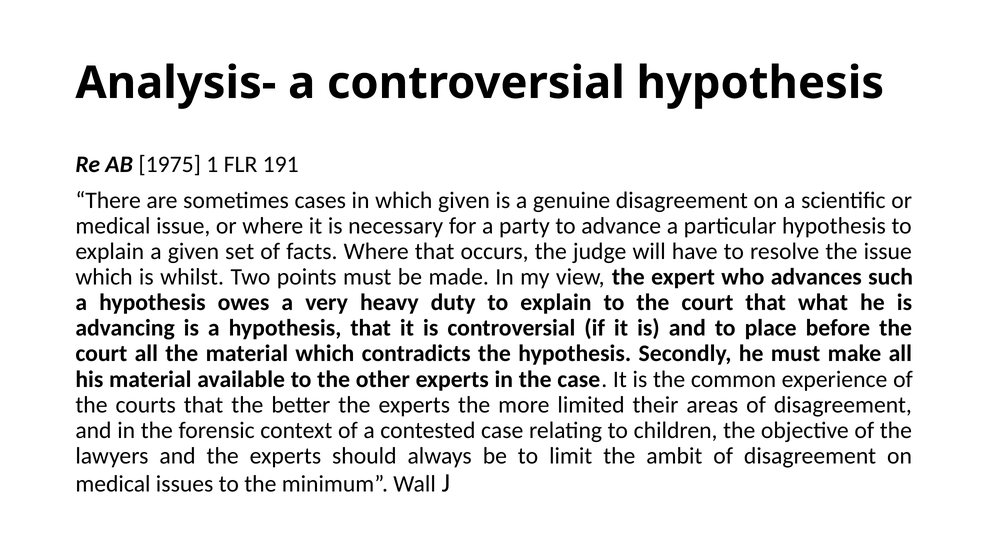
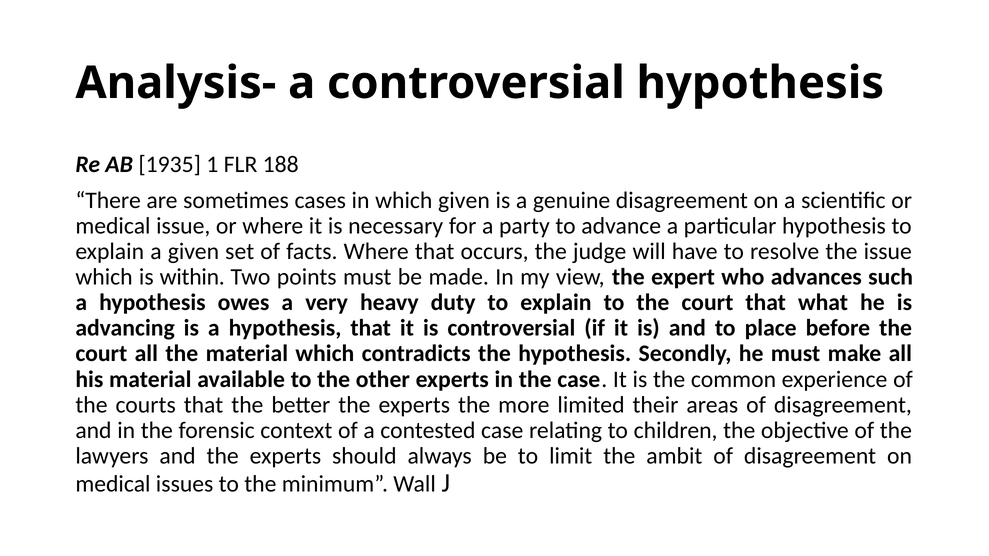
1975: 1975 -> 1935 (170, 164)
191: 191 -> 188 (281, 164)
whilst: whilst -> within (192, 277)
